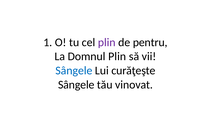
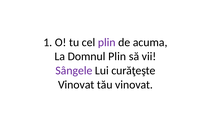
pentru: pentru -> acuma (150, 42)
Sângele colour: blue -> purple (74, 70)
Sângele: Sângele -> Vinovat (76, 84)
